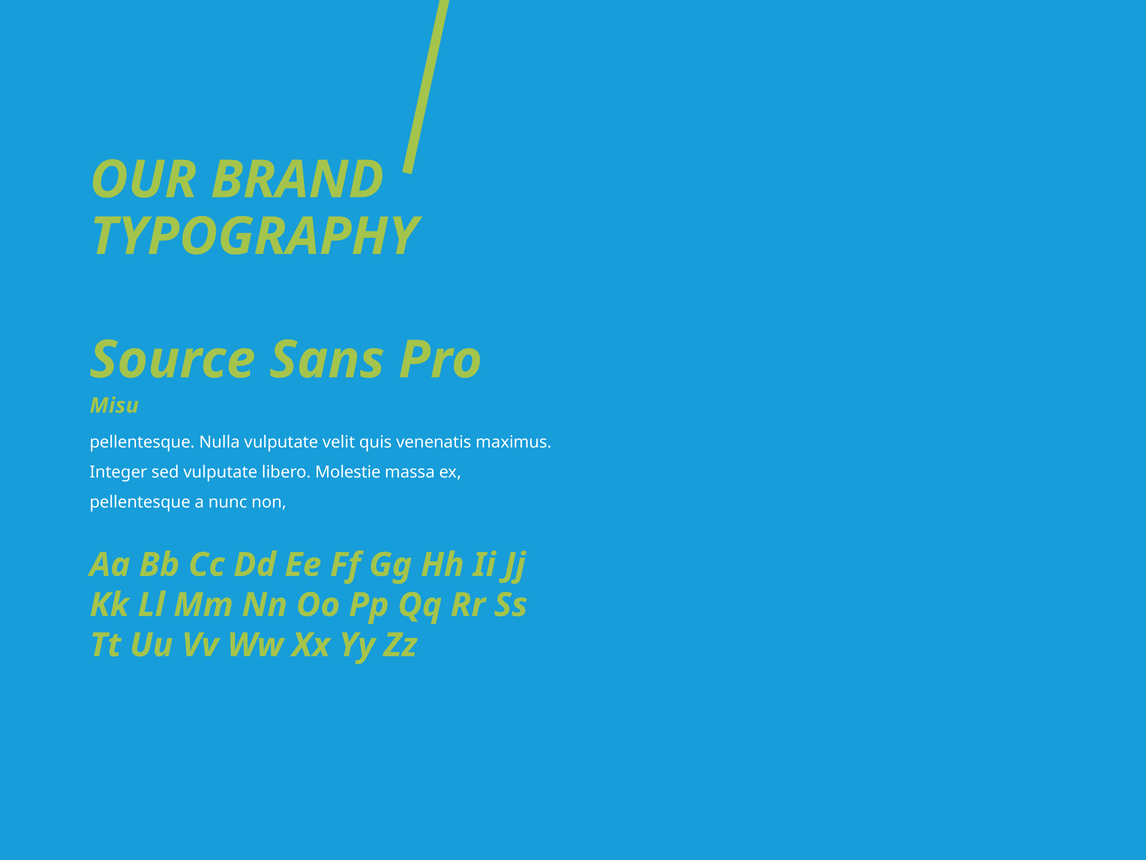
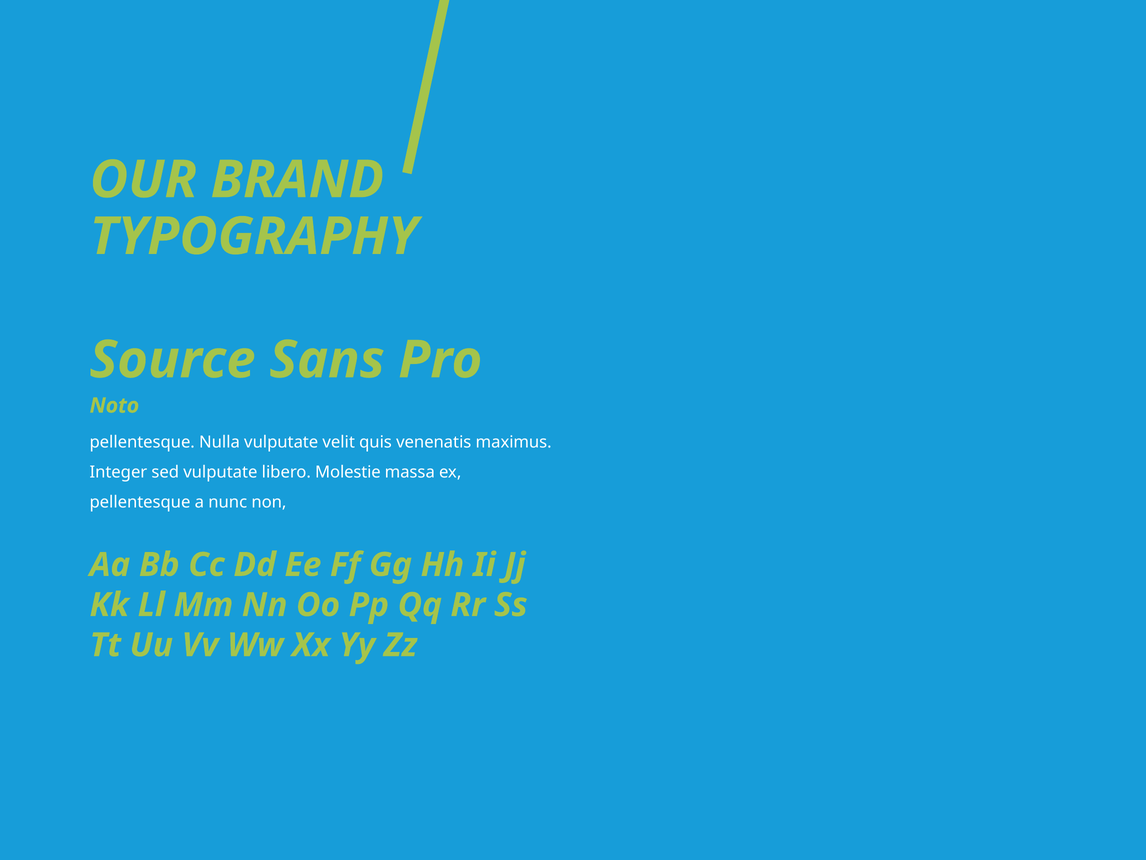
Misu: Misu -> Noto (114, 405)
